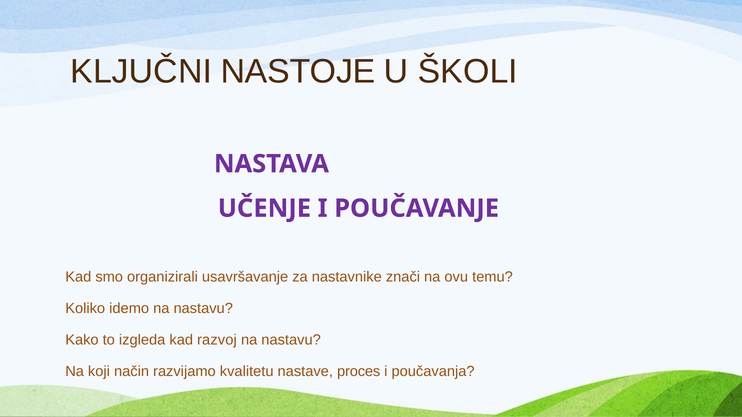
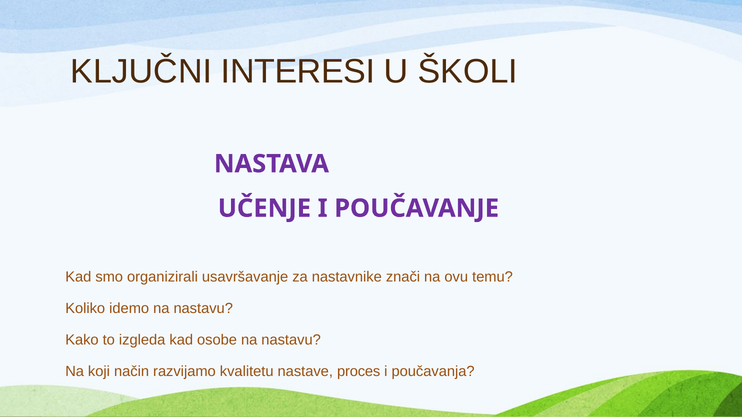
NASTOJE: NASTOJE -> INTERESI (298, 71)
razvoj: razvoj -> osobe (217, 340)
